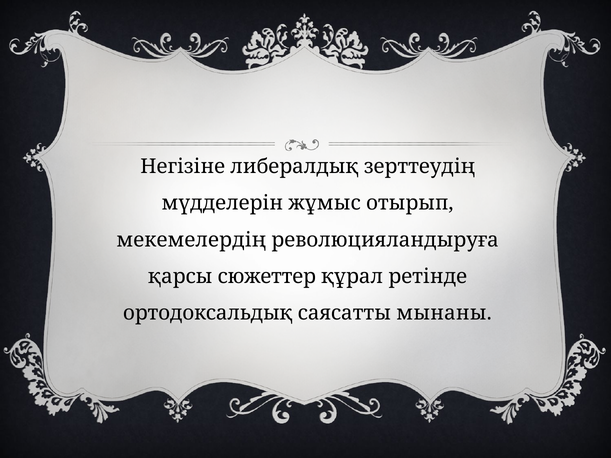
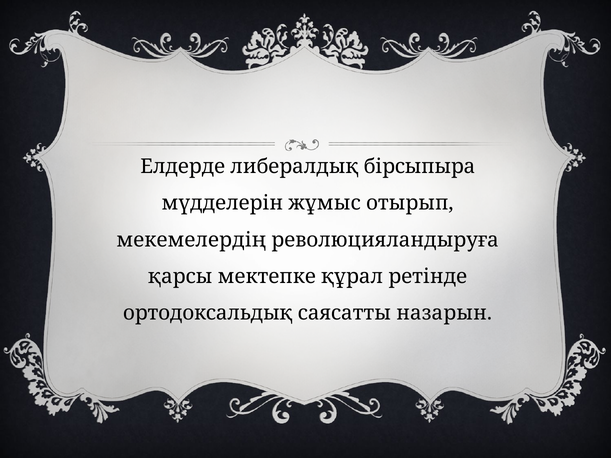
Негізіне: Негізіне -> Елдерде (183, 167)
зерттеудің: зерттеудің -> бірсыпыра (420, 167)
сюжеттер: сюжеттер -> мектепке (267, 277)
мынаны: мынаны -> назарын (444, 313)
